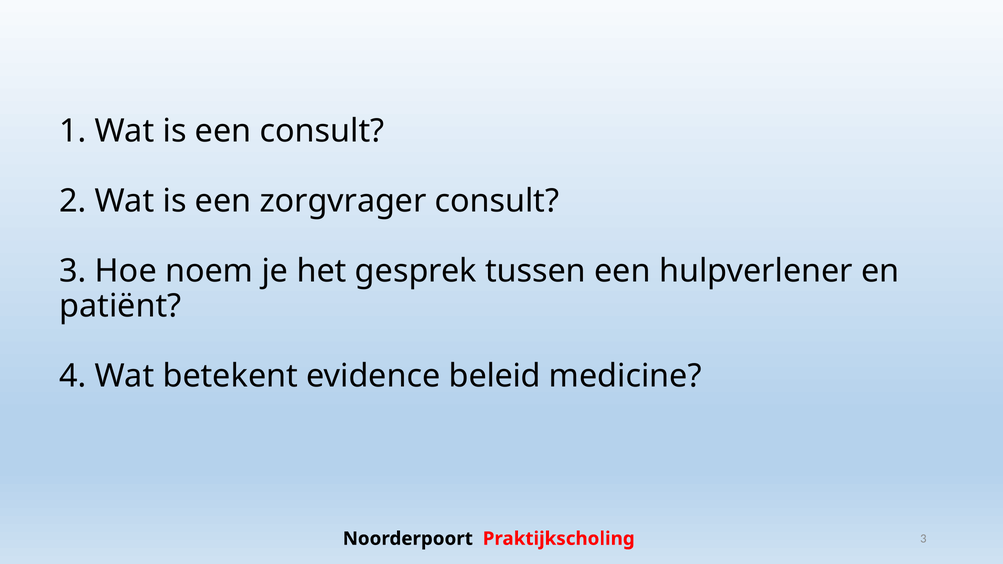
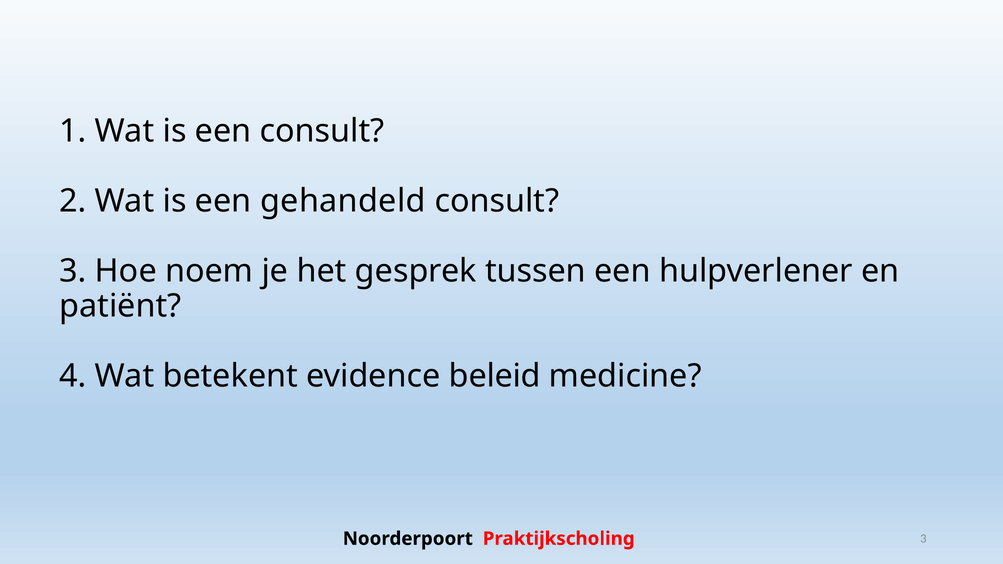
zorgvrager: zorgvrager -> gehandeld (343, 201)
